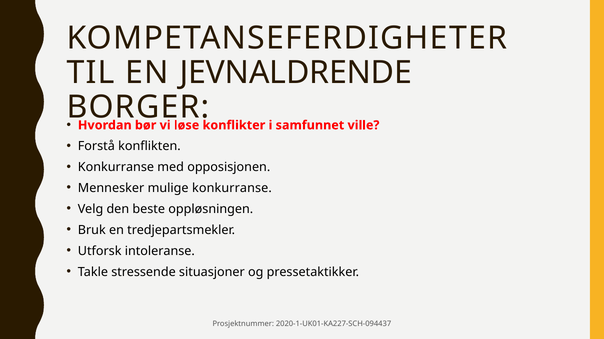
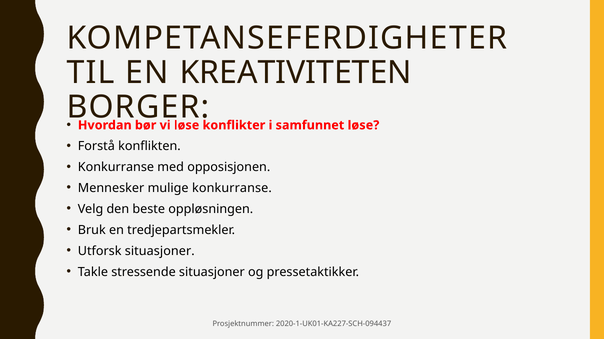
JEVNALDRENDE: JEVNALDRENDE -> KREATIVITETEN (296, 73)
samfunnet ville: ville -> løse (363, 125)
Utforsk intoleranse: intoleranse -> situasjoner (160, 252)
